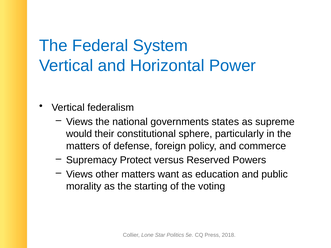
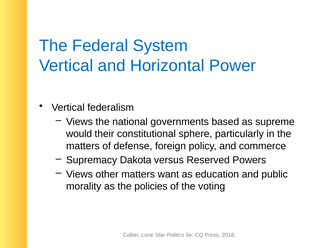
states: states -> based (225, 122)
Protect: Protect -> Dakota (136, 160)
starting: starting -> policies (151, 187)
